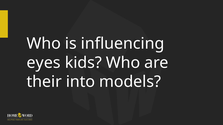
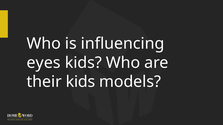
their into: into -> kids (80, 82)
